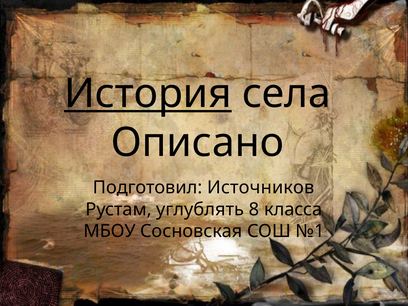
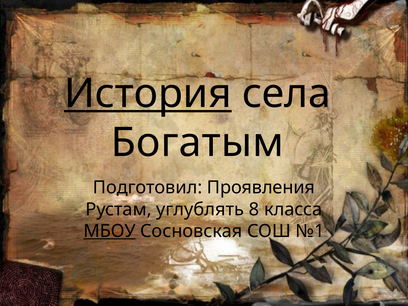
Описано: Описано -> Богатым (197, 143)
Источников: Источников -> Проявления (261, 188)
МБОУ underline: none -> present (110, 231)
